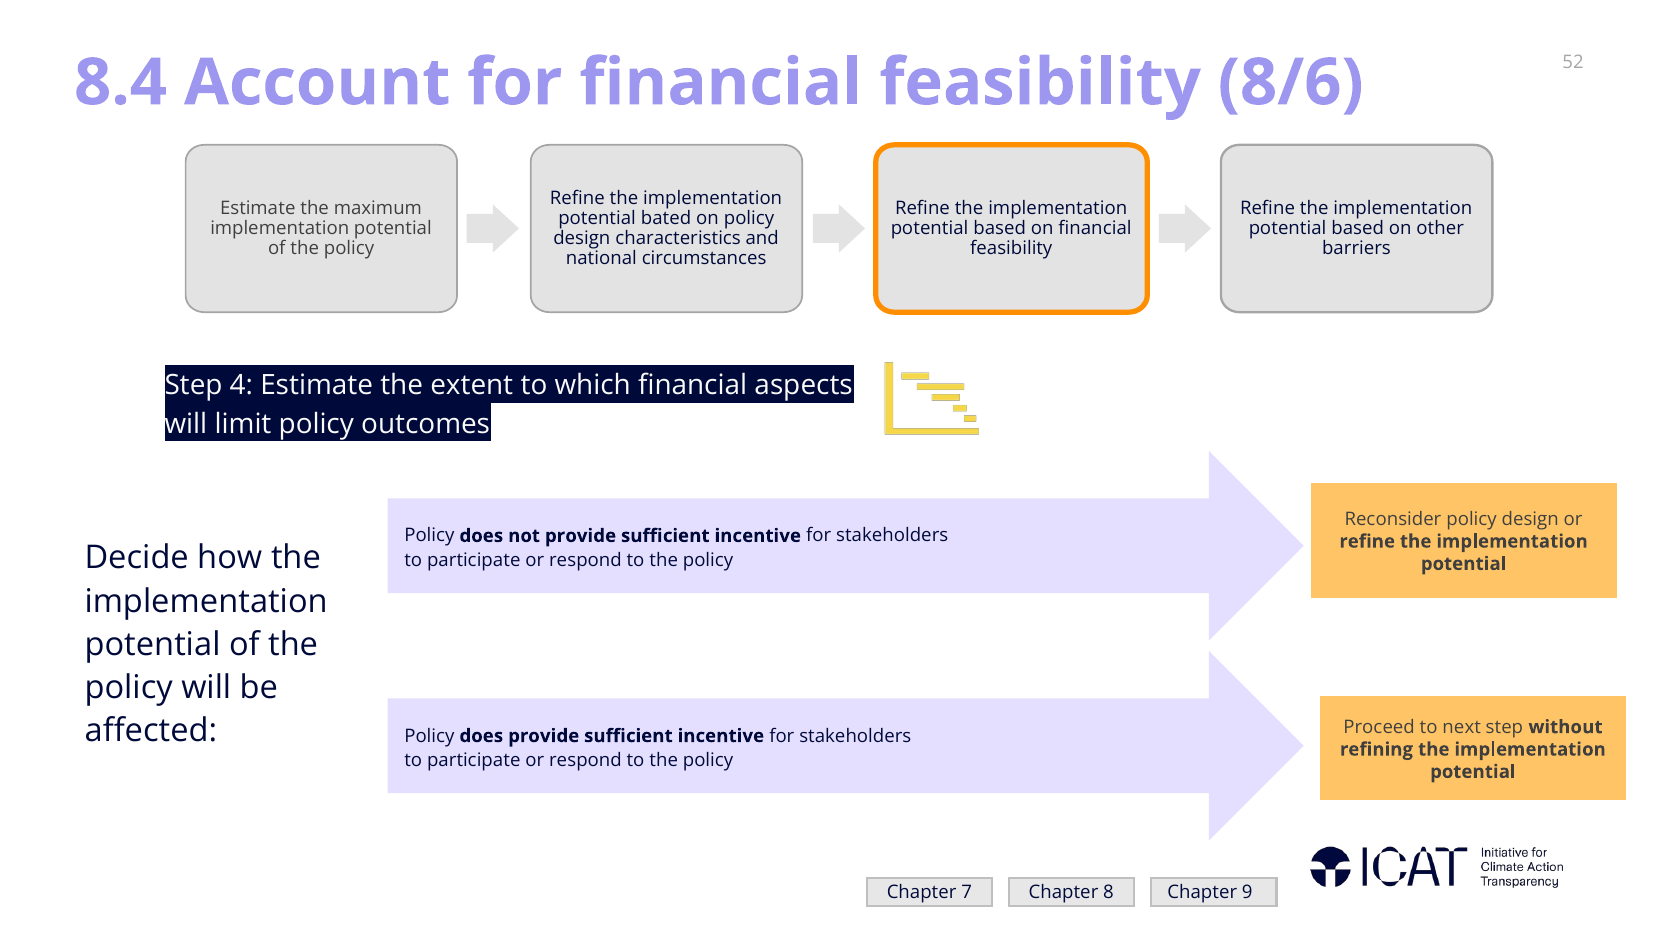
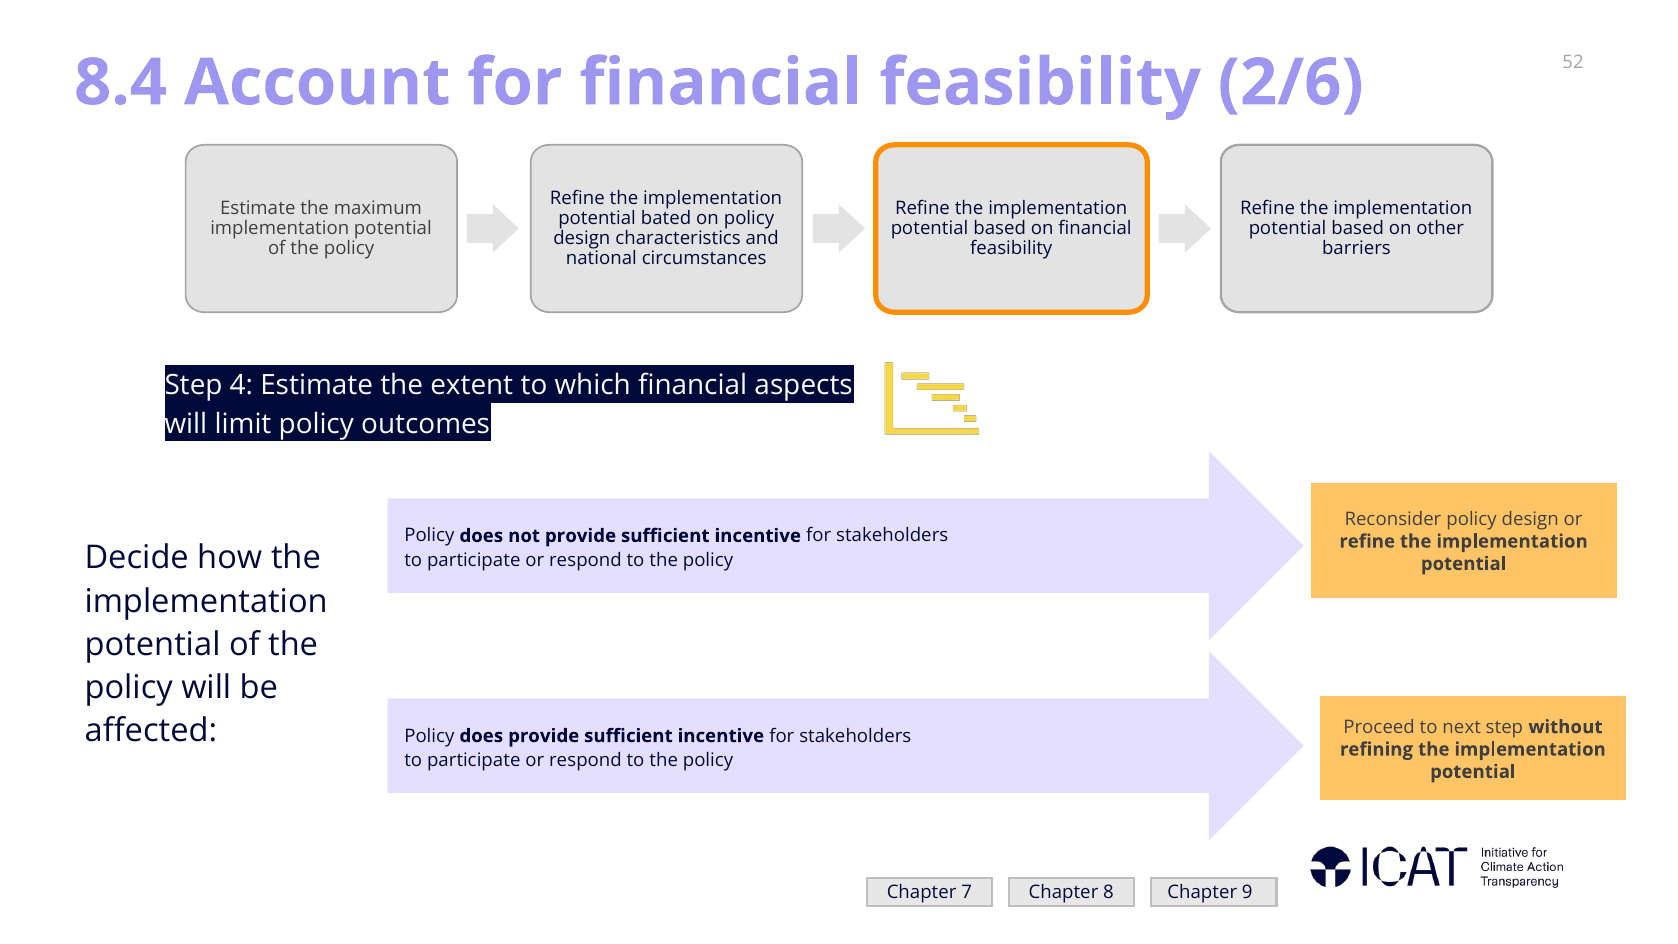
8/6: 8/6 -> 2/6 (1291, 83)
